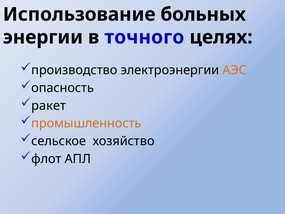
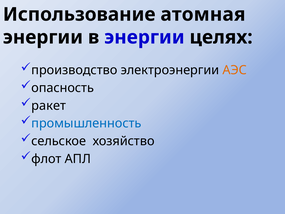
больных: больных -> атомная (203, 14)
в точного: точного -> энергии (144, 37)
промышленность colour: orange -> blue (86, 123)
